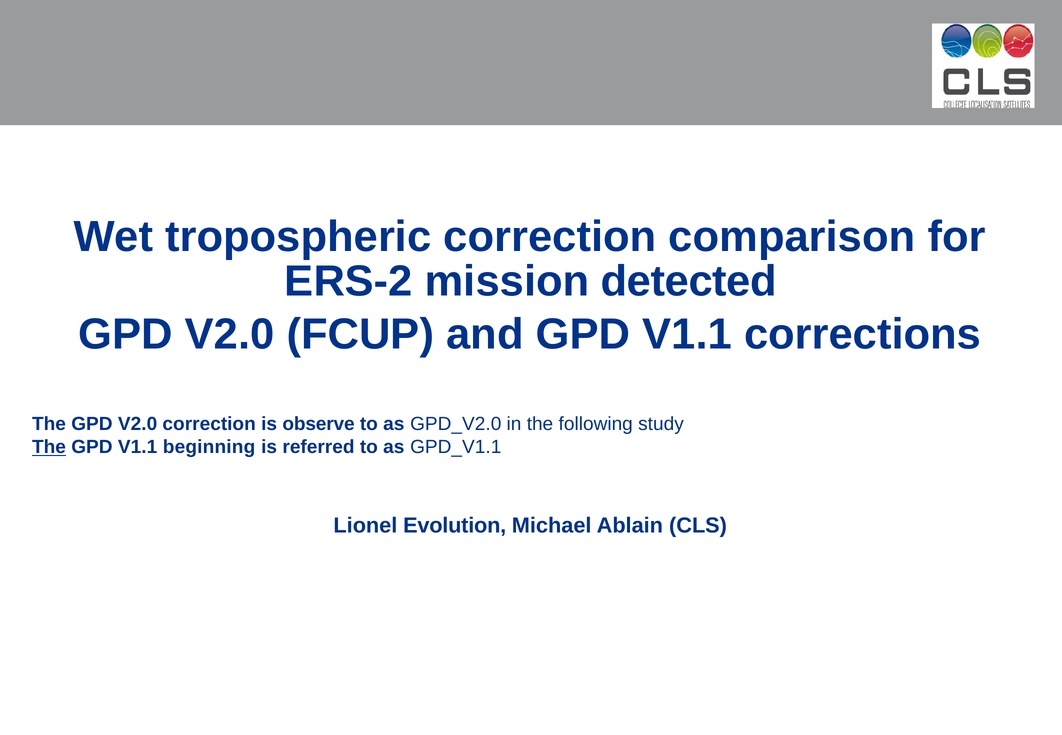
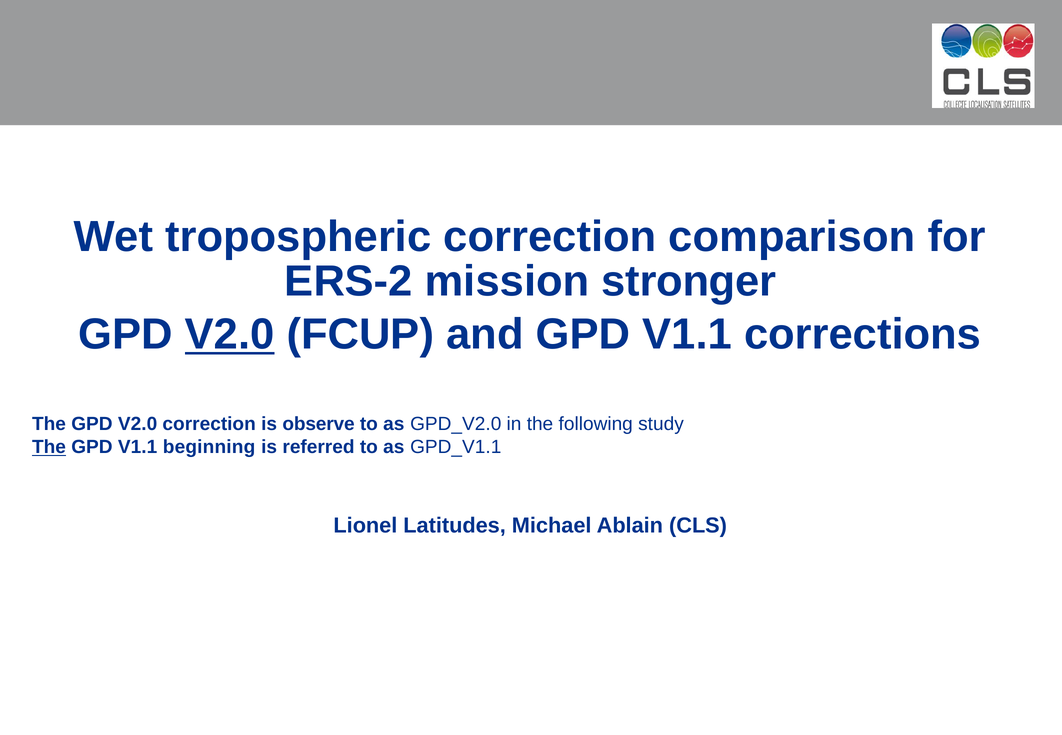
detected: detected -> stronger (689, 281)
V2.0 underline: none -> present (230, 334)
Evolution: Evolution -> Latitudes (455, 526)
